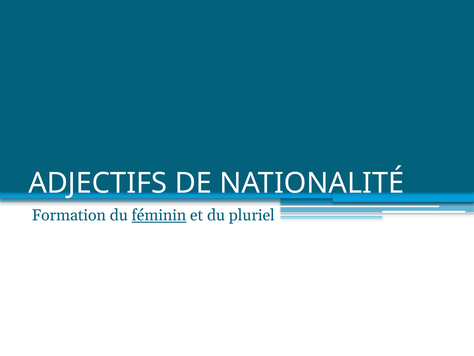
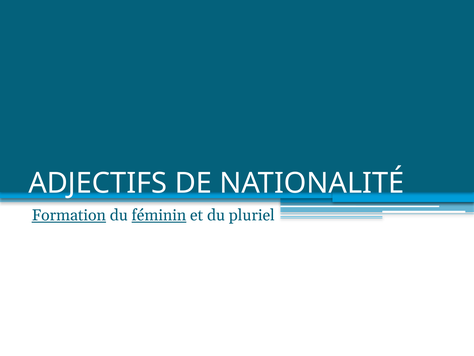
Formation underline: none -> present (69, 215)
